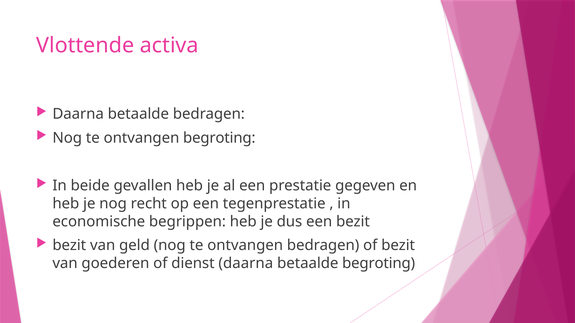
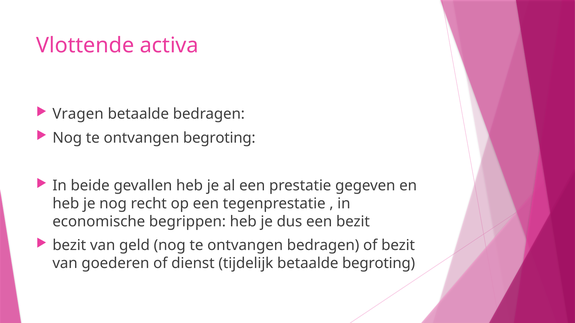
Daarna: Daarna -> Vragen (78, 114)
dienst daarna: daarna -> tijdelijk (246, 264)
